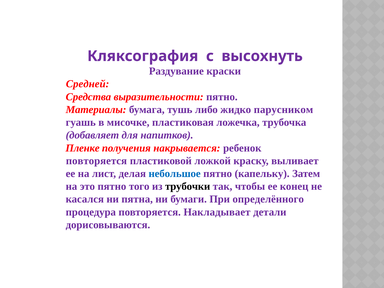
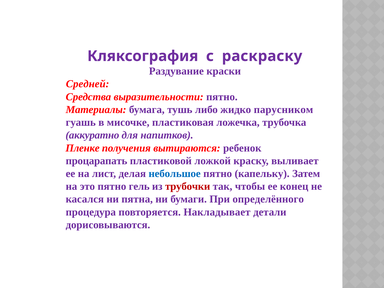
высохнуть: высохнуть -> раскраску (262, 56)
добавляет: добавляет -> аккуратно (92, 135)
накрывается: накрывается -> вытираются (187, 148)
повторяется: повторяется -> процарапать (97, 161)
того: того -> гель (139, 186)
трубочки colour: black -> red (188, 186)
